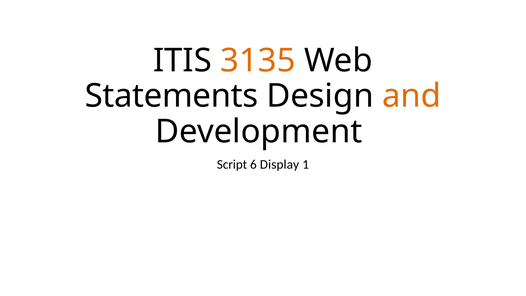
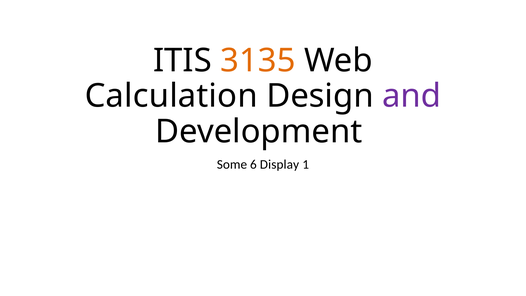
Statements: Statements -> Calculation (171, 96)
and colour: orange -> purple (412, 96)
Script: Script -> Some (232, 164)
